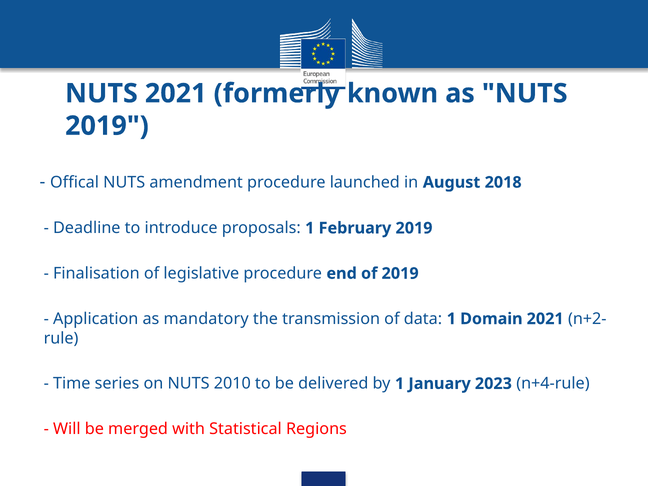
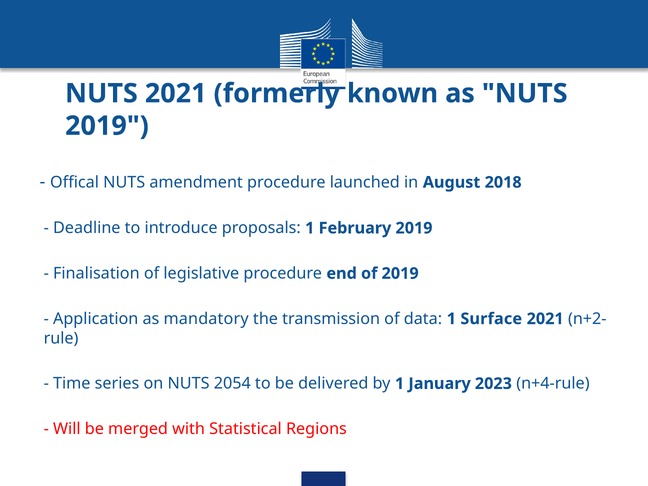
Domain: Domain -> Surface (491, 319)
2010: 2010 -> 2054 (232, 384)
